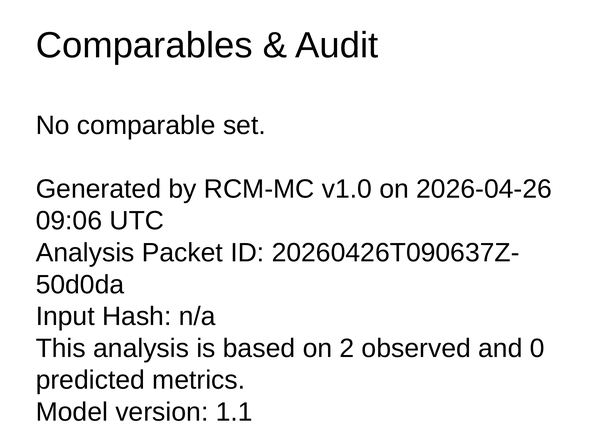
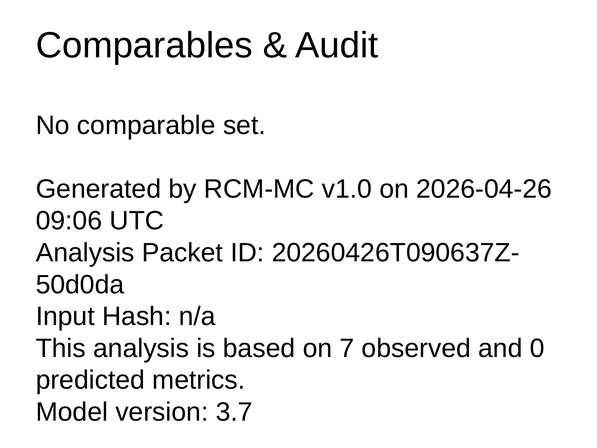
2: 2 -> 7 (347, 348)
1.1: 1.1 -> 3.7 (234, 412)
